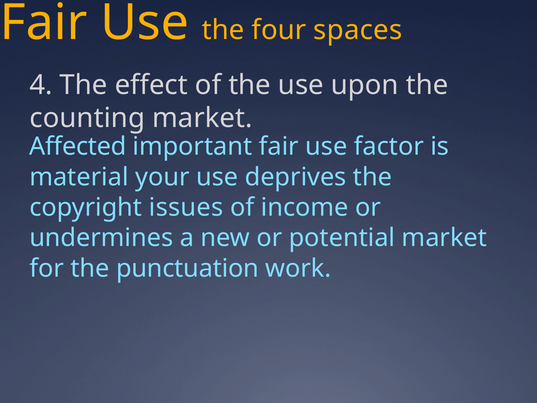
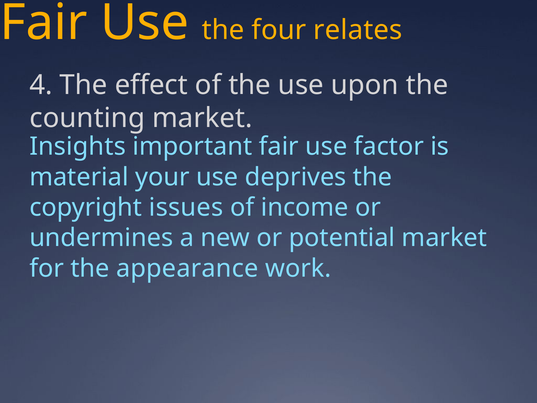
spaces: spaces -> relates (358, 30)
Affected: Affected -> Insights (78, 146)
punctuation: punctuation -> appearance (187, 268)
